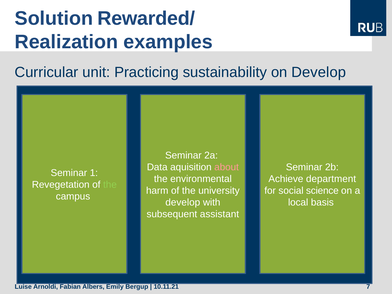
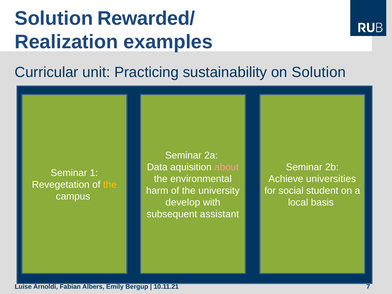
on Develop: Develop -> Solution (319, 72)
department: department -> universities (331, 179)
the colour: light green -> yellow (110, 185)
science: science -> student (322, 191)
